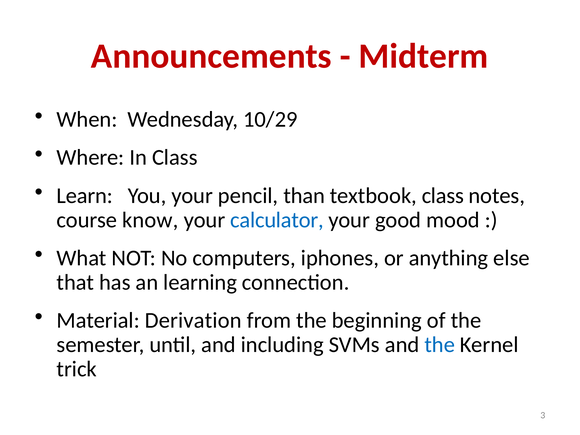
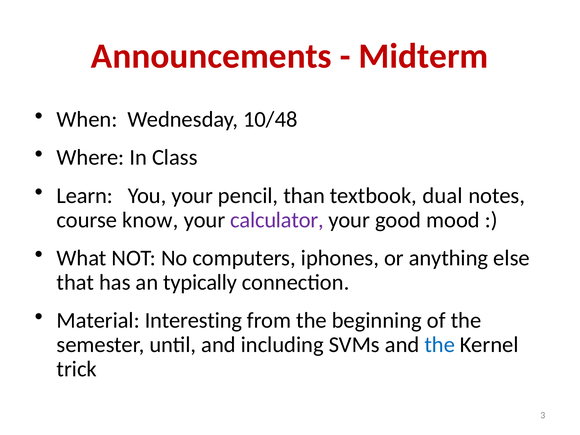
10/29: 10/29 -> 10/48 (270, 120)
textbook class: class -> dual (443, 196)
calculator colour: blue -> purple (277, 220)
learning: learning -> typically (200, 282)
Derivation: Derivation -> Interesting (193, 320)
